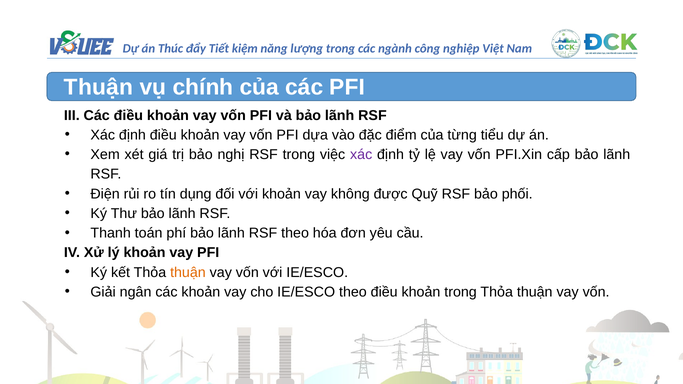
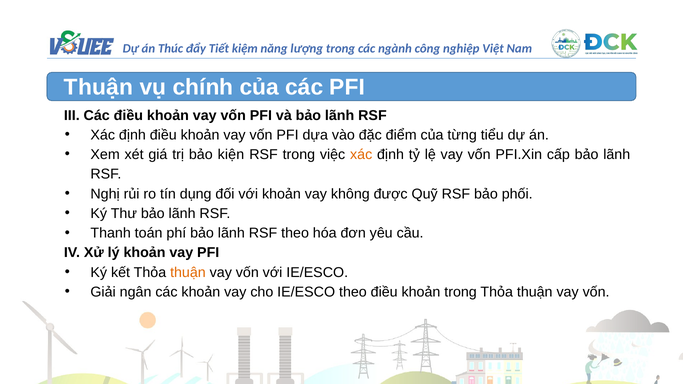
nghị: nghị -> kiện (231, 155)
xác colour: purple -> orange (361, 155)
Điện: Điện -> Nghị (105, 194)
